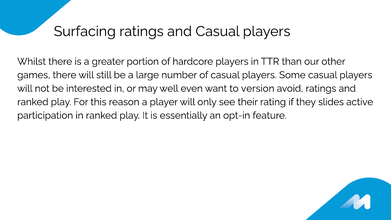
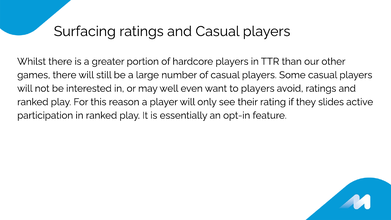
to version: version -> players (258, 88)
